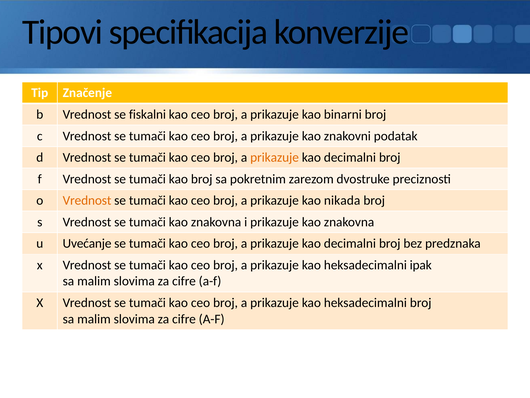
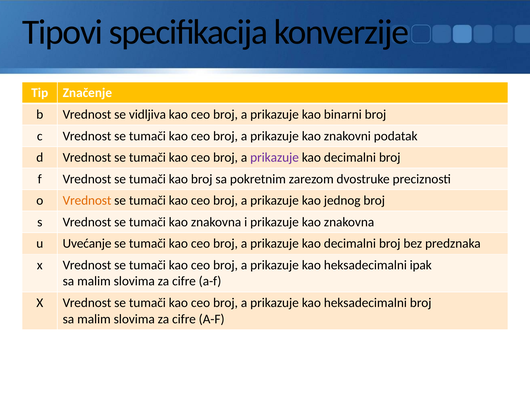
fiskalni: fiskalni -> vidljiva (147, 114)
prikazuje colour: orange -> purple (275, 157)
nikada: nikada -> jednog (342, 200)
